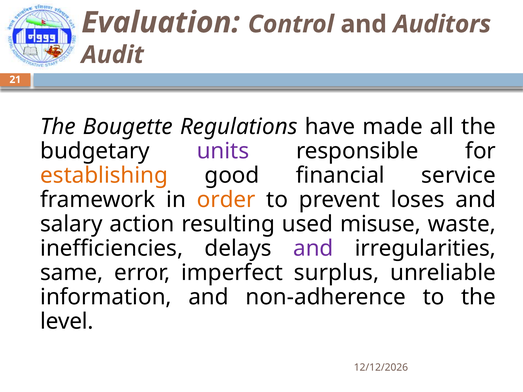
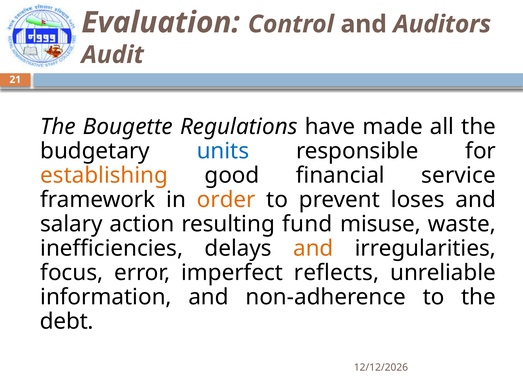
units colour: purple -> blue (223, 151)
used: used -> fund (307, 224)
and colour: purple -> orange (313, 249)
same: same -> focus (72, 273)
surplus: surplus -> reflects (336, 273)
level: level -> debt (67, 322)
